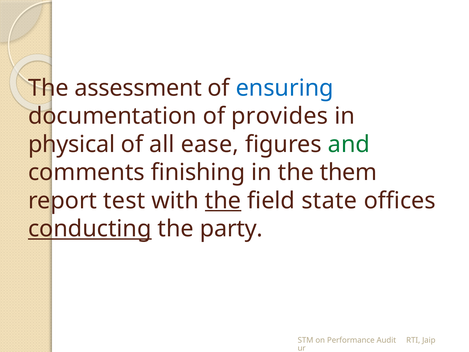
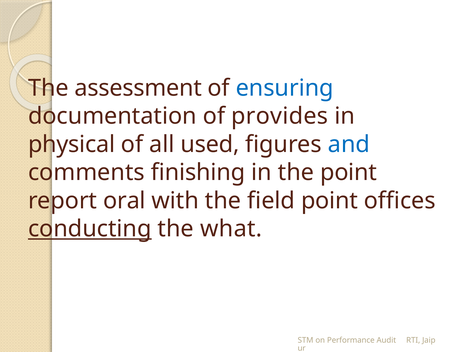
ease: ease -> used (210, 144)
and colour: green -> blue (349, 144)
the them: them -> point (349, 172)
test: test -> oral (124, 201)
the underline: present -> none (223, 201)
field state: state -> point (329, 201)
party: party -> what (231, 229)
